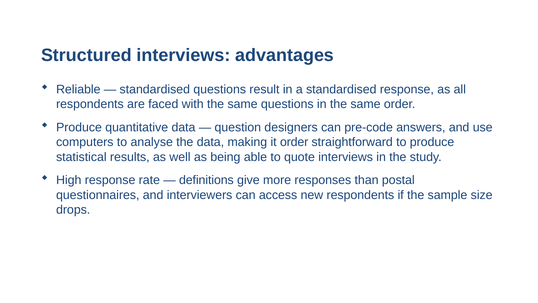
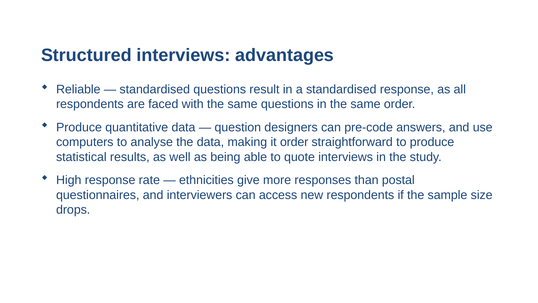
definitions: definitions -> ethnicities (206, 180)
